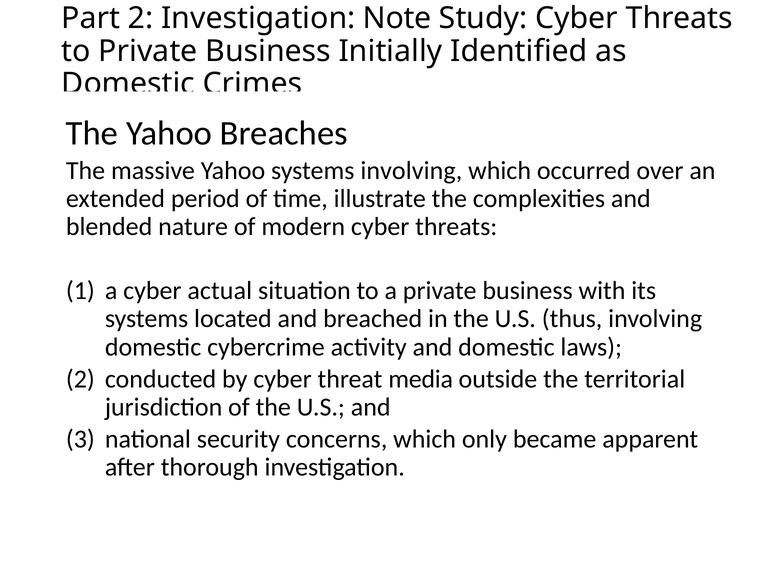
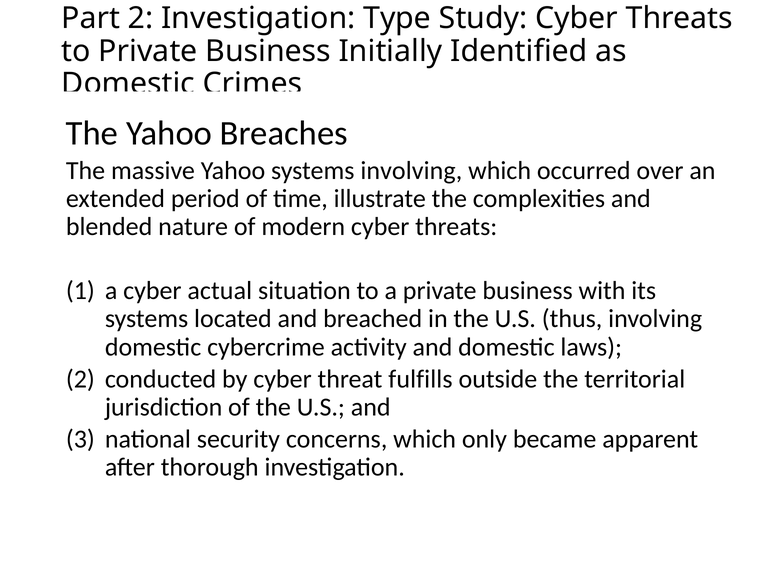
Note: Note -> Type (397, 18)
media: media -> fulfills (420, 379)
